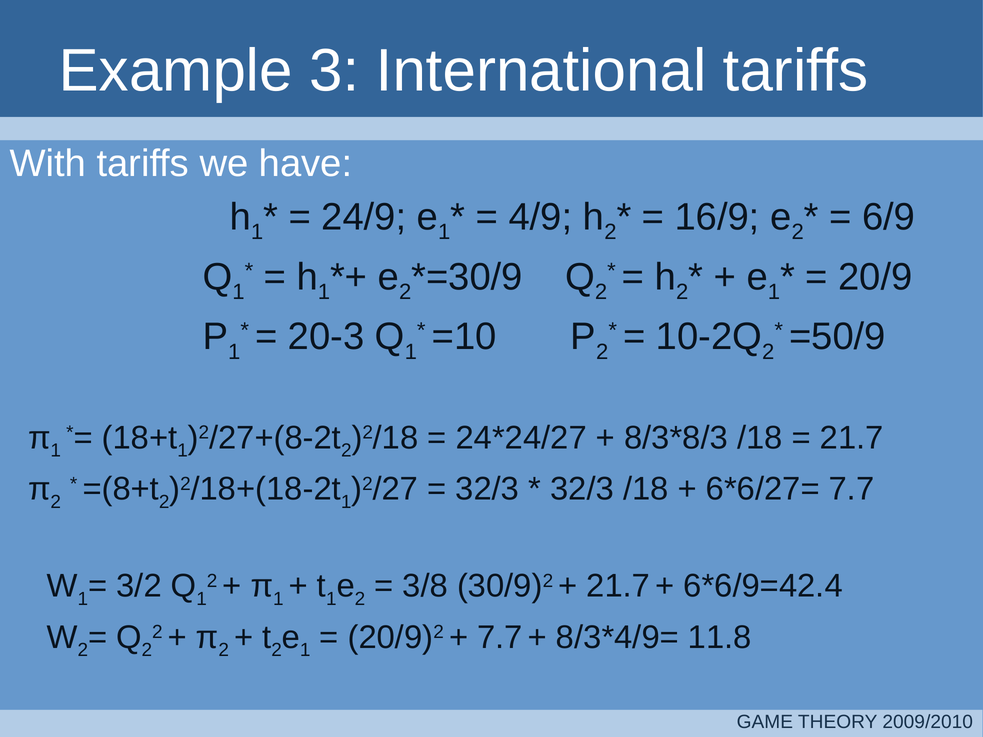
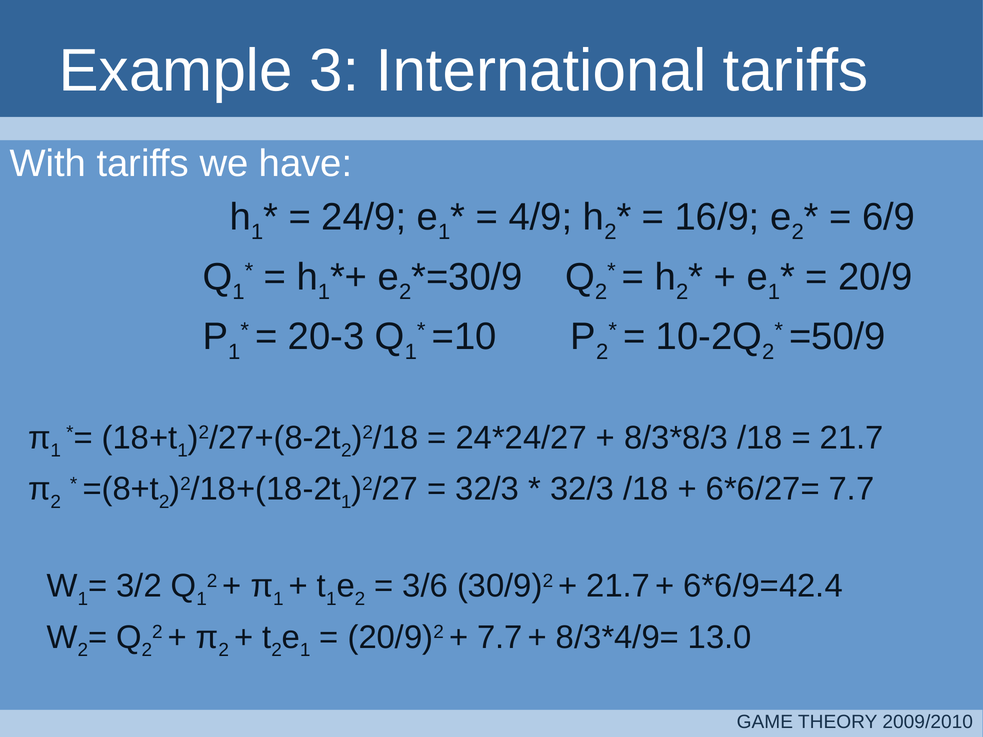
3/8: 3/8 -> 3/6 (425, 586)
11.8: 11.8 -> 13.0 (720, 638)
